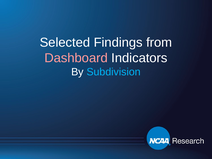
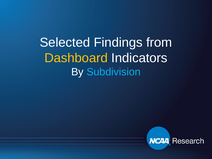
Dashboard colour: pink -> yellow (76, 58)
